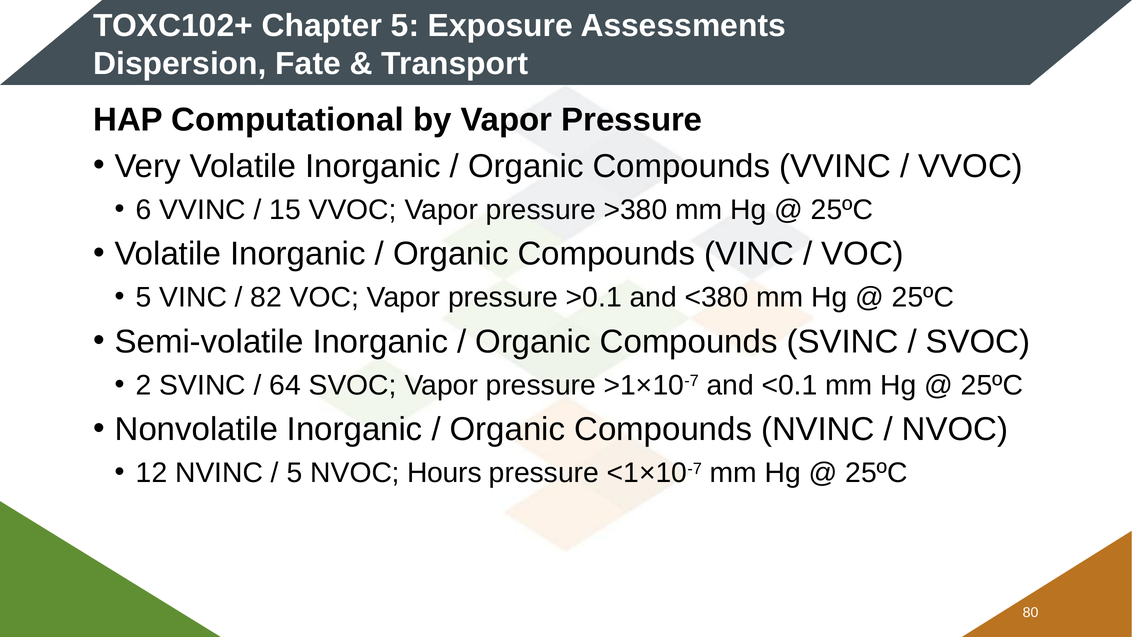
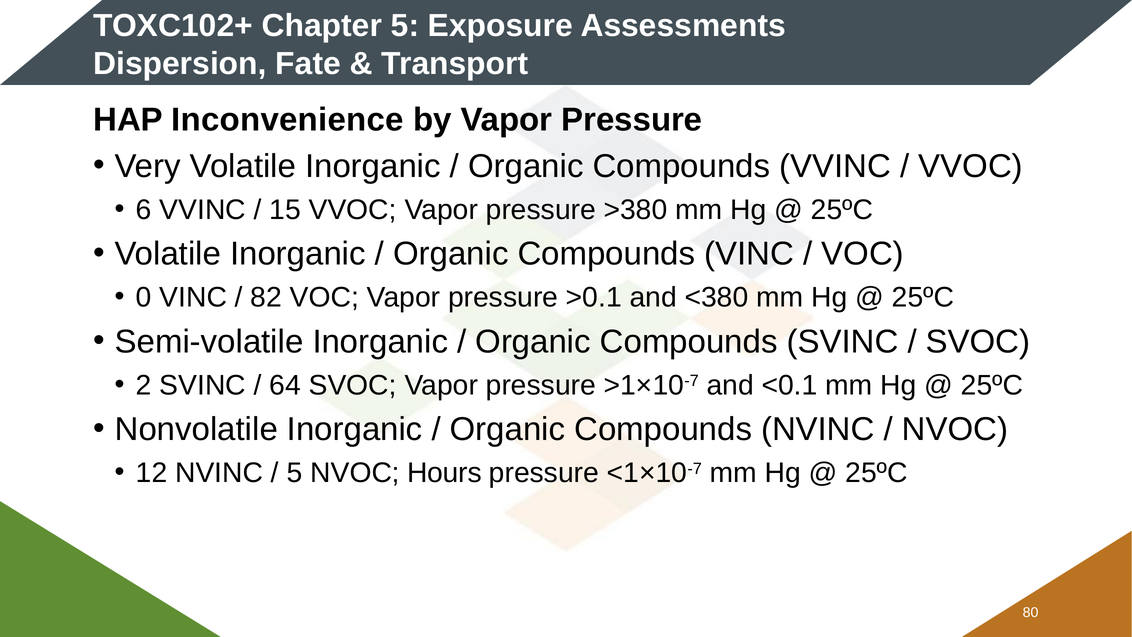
Computational: Computational -> Inconvenience (288, 120)
5: 5 -> 0 (144, 298)
